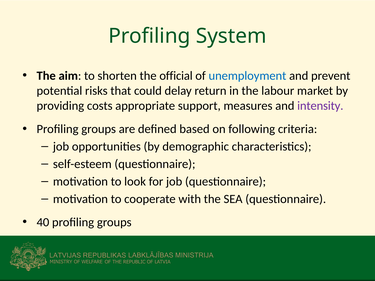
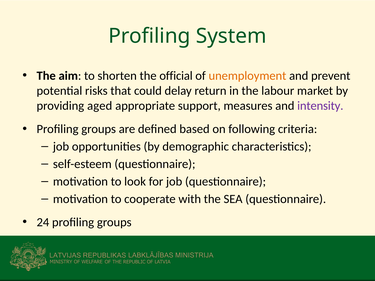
unemployment colour: blue -> orange (247, 76)
costs: costs -> aged (100, 106)
40: 40 -> 24 (43, 222)
